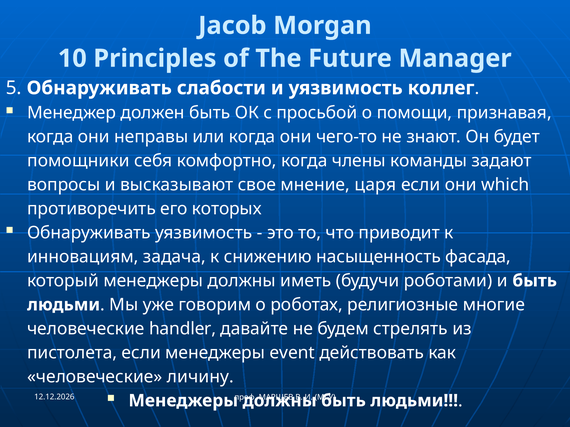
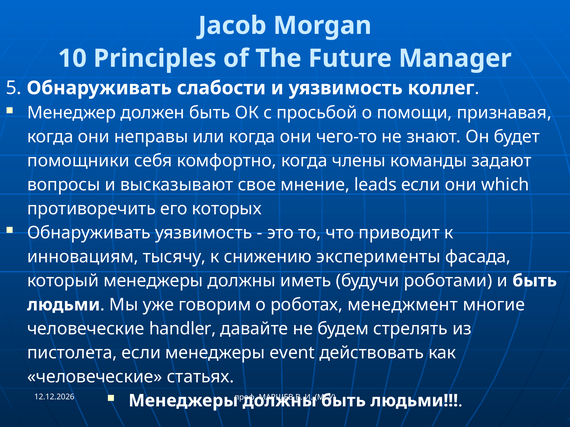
царя: царя -> leads (376, 185)
задача: задача -> тысячу (174, 257)
насыщенность: насыщенность -> эксперименты (378, 257)
религиозные: религиозные -> менеджмент (403, 305)
личину: личину -> статьях (200, 377)
